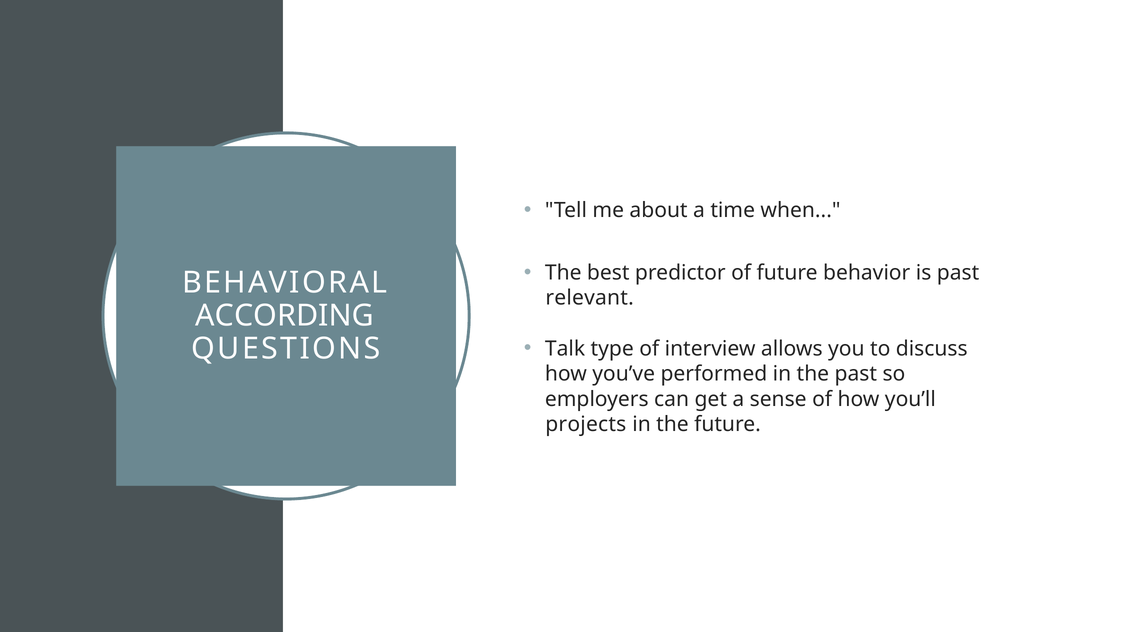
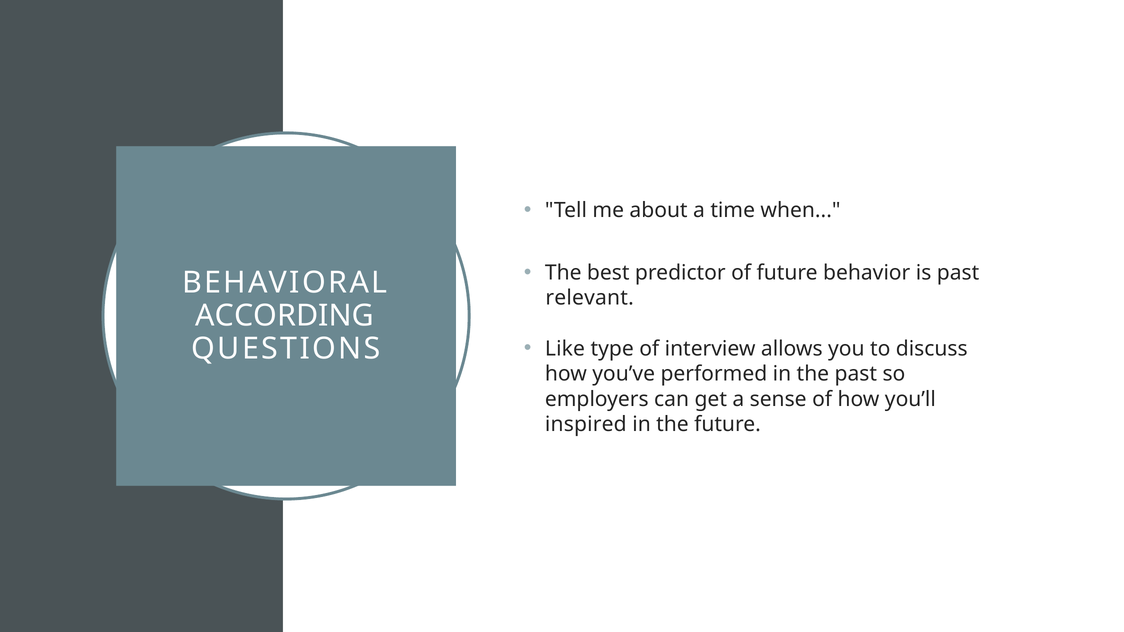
Talk: Talk -> Like (565, 349)
projects: projects -> inspired (586, 425)
